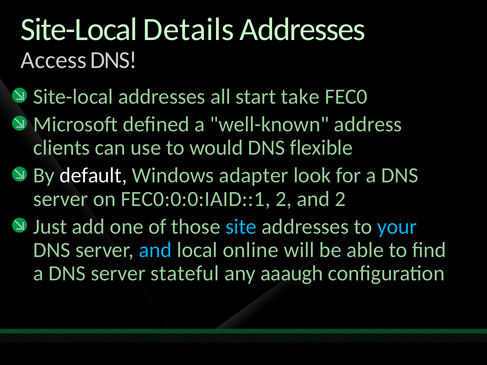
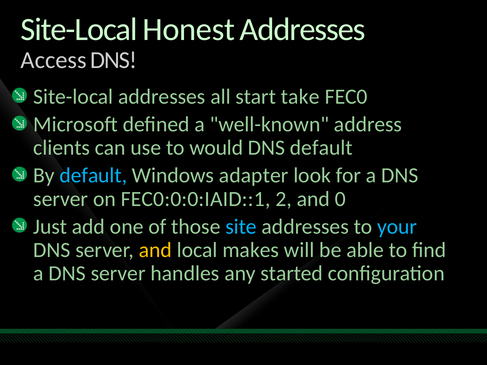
Details: Details -> Honest (189, 30)
DNS flexible: flexible -> default (321, 148)
default colour: white -> light blue (93, 176)
and 2: 2 -> 0 (340, 199)
and colour: light blue -> yellow (155, 250)
online: online -> makes (251, 250)
stateful: stateful -> handles (185, 274)
aaaugh: aaaugh -> started (292, 274)
